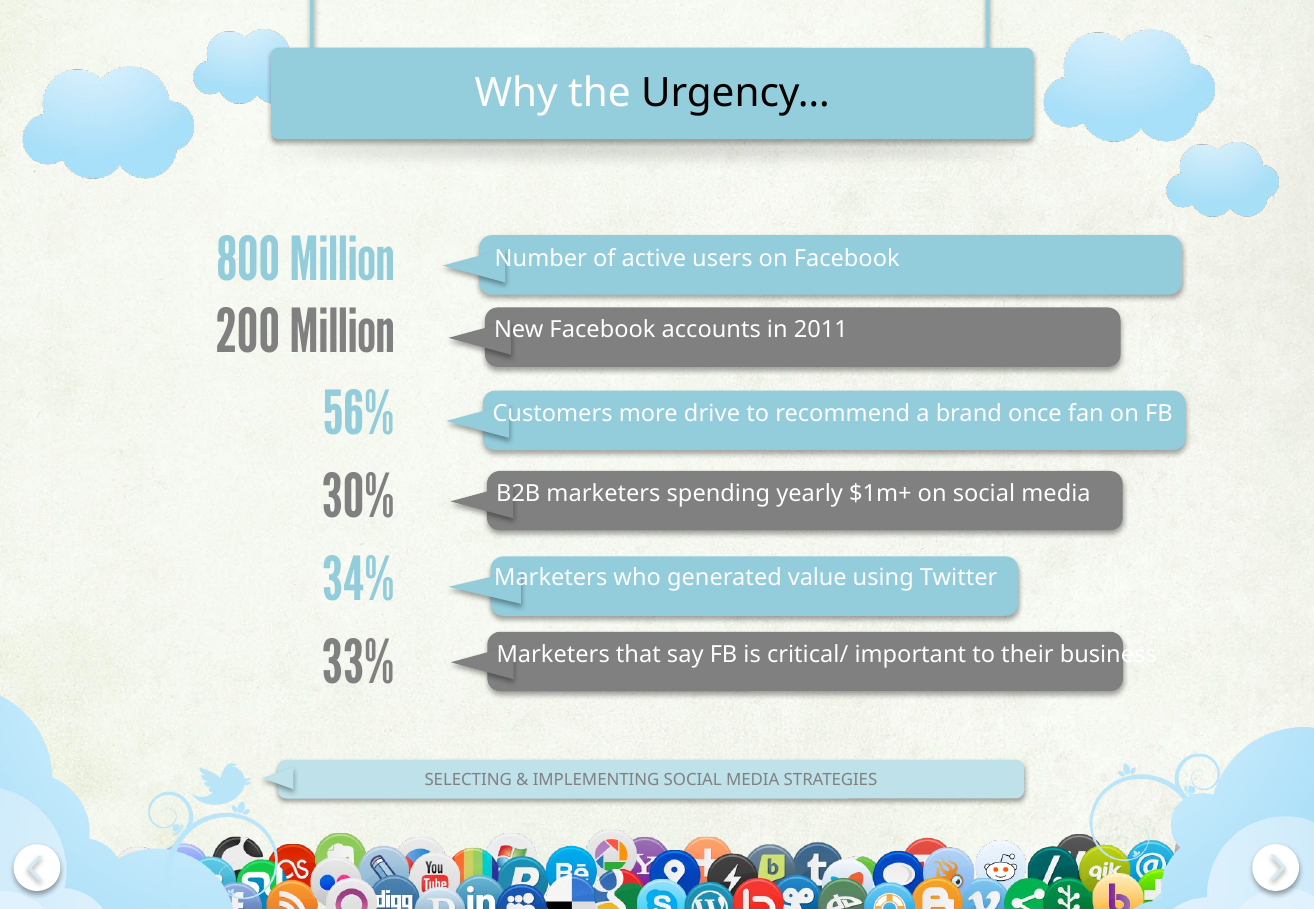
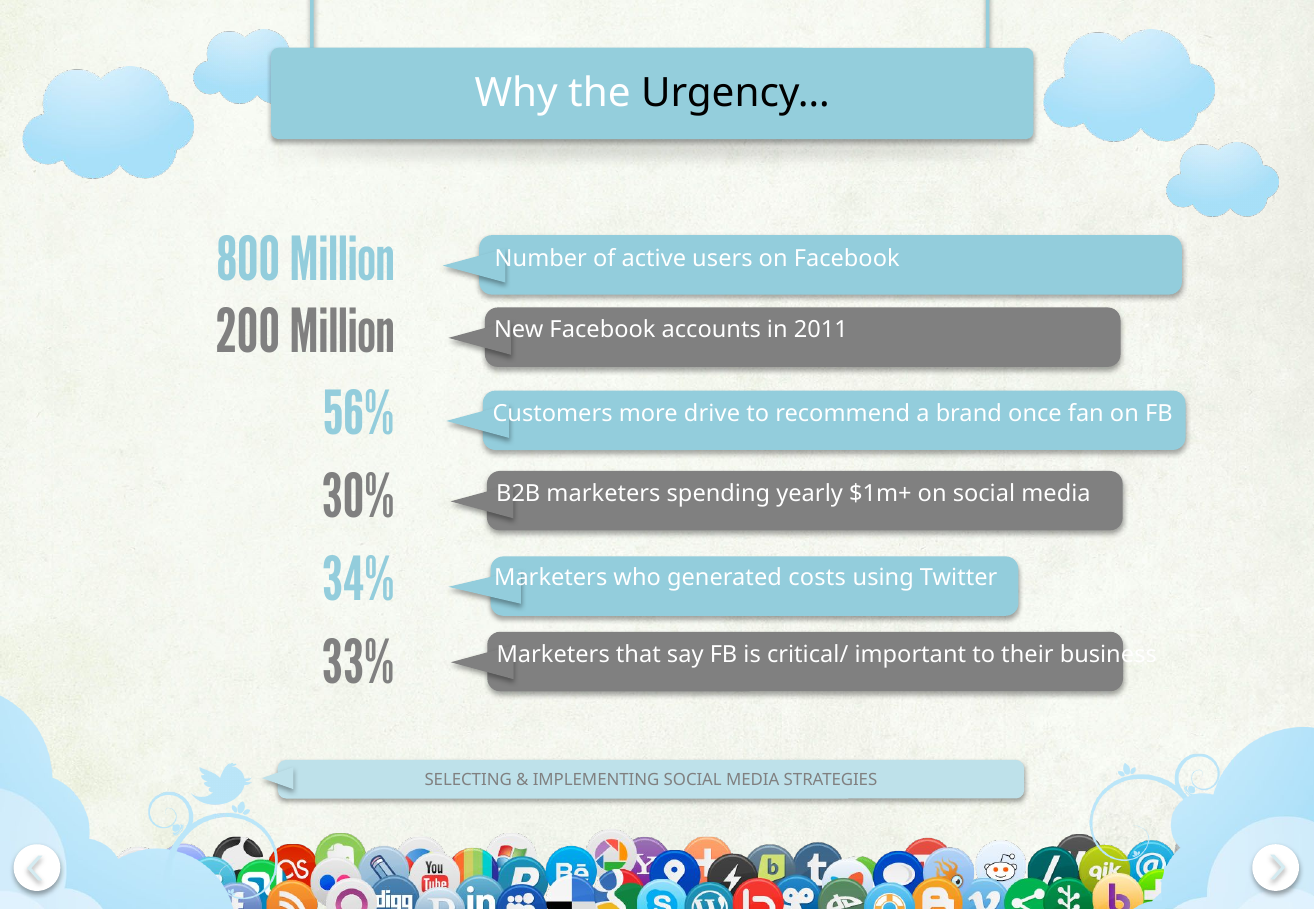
value: value -> costs (817, 578)
